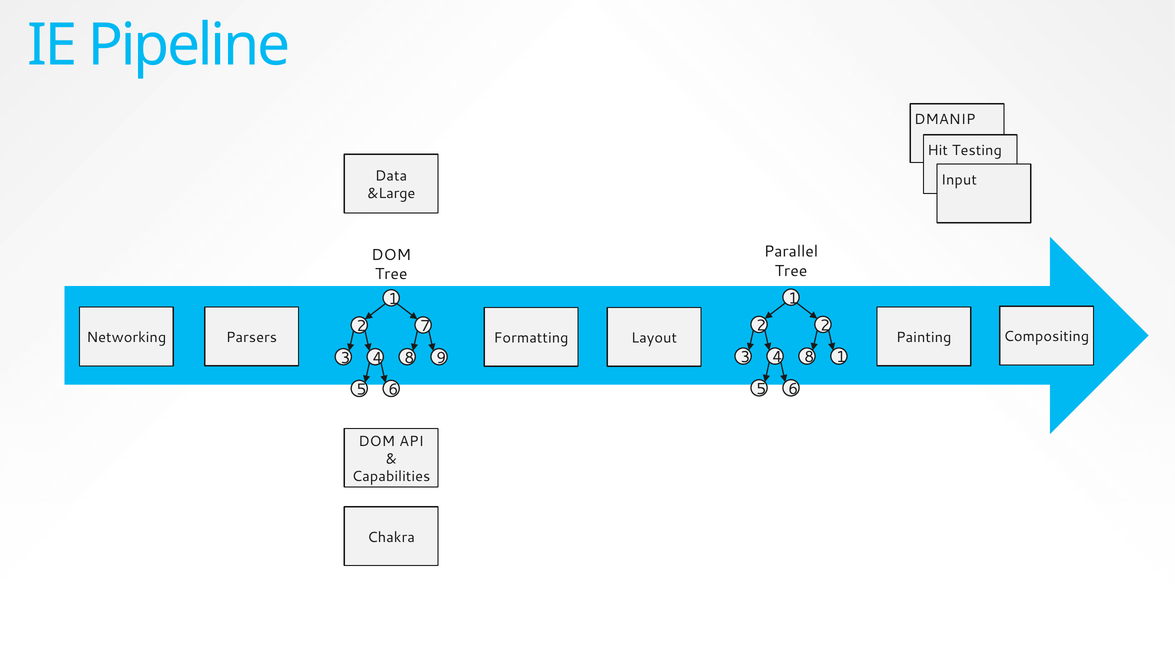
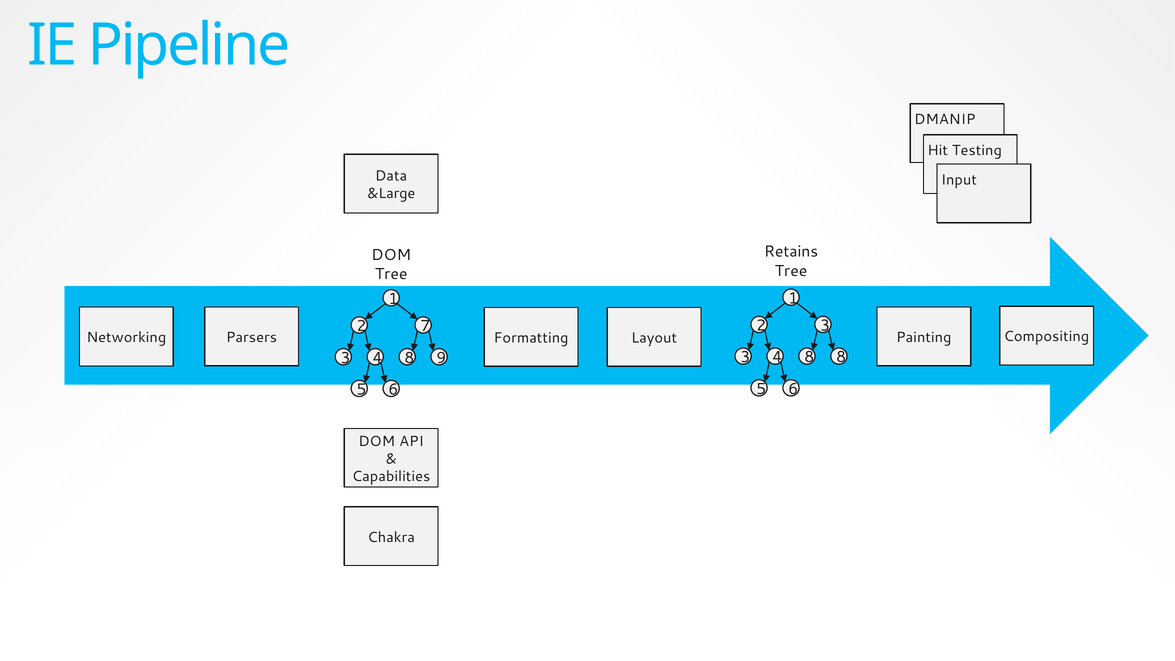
Parallel: Parallel -> Retains (791, 252)
2 2: 2 -> 3 (825, 325)
8 1: 1 -> 8 (841, 357)
